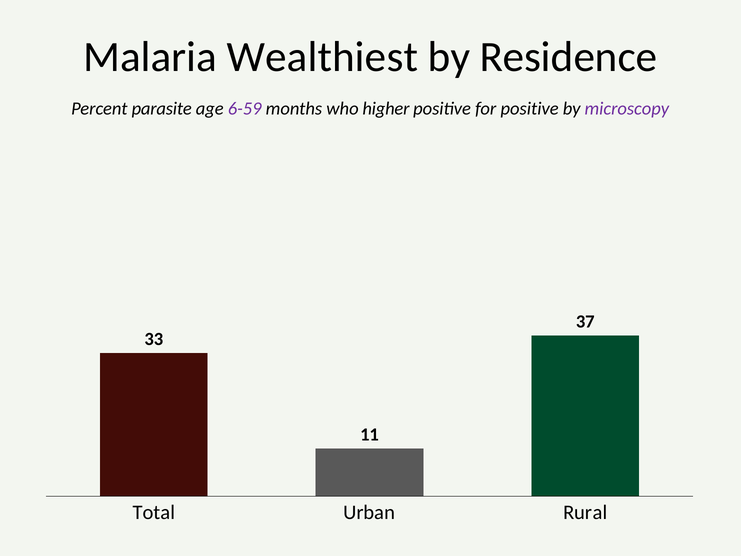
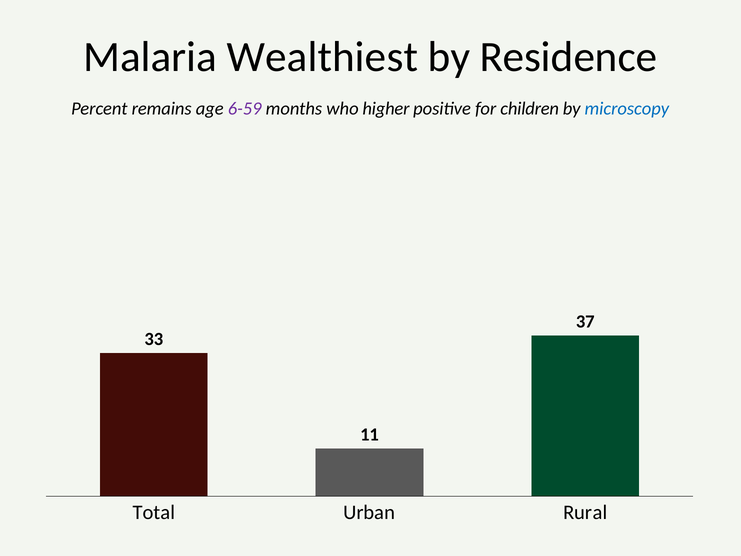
parasite: parasite -> remains (162, 108)
for positive: positive -> children (530, 108)
microscopy colour: purple -> blue (627, 108)
